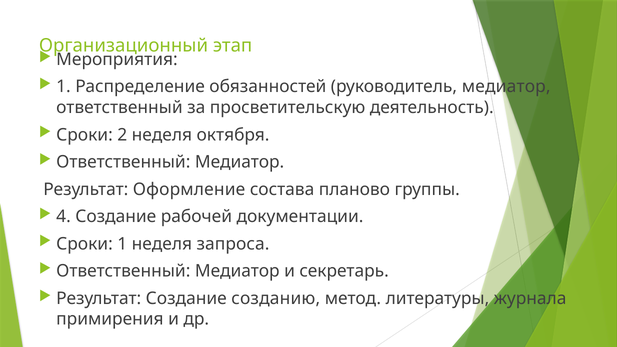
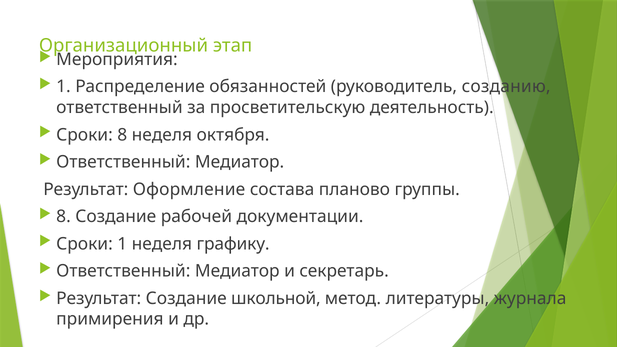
руководитель медиатор: медиатор -> созданию (506, 87)
Сроки 2: 2 -> 8 (122, 135)
4: 4 -> 8 (64, 217)
запроса: запроса -> графику (233, 244)
созданию: созданию -> школьной (276, 298)
